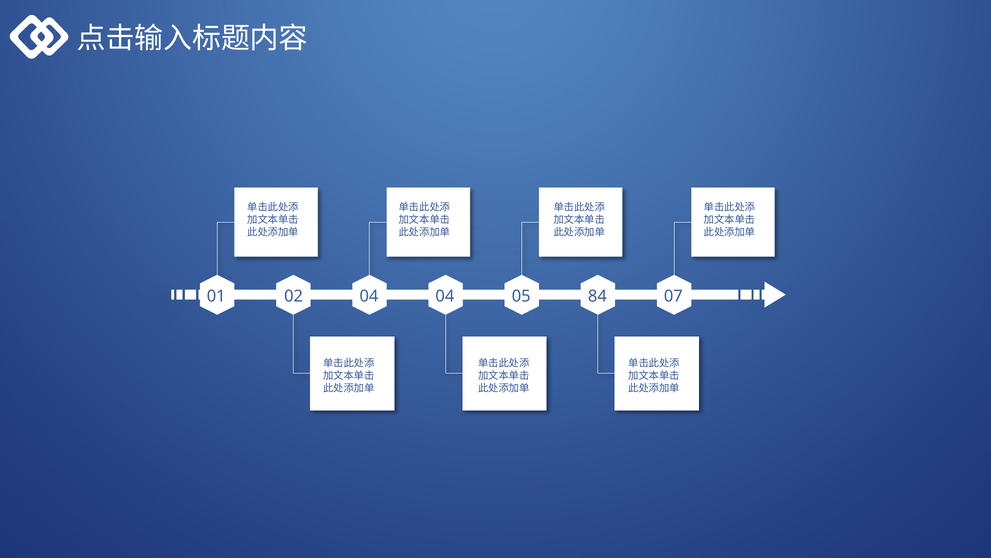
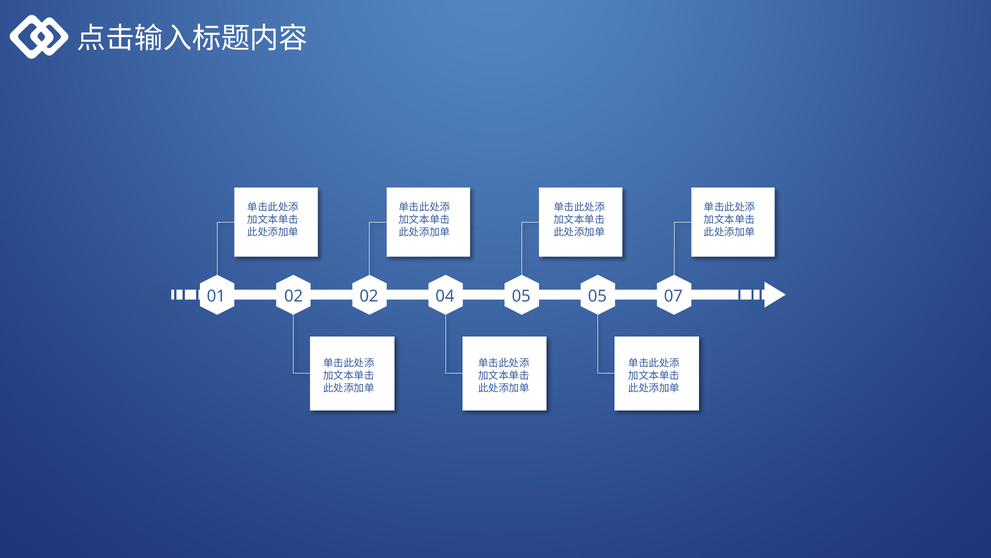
02 04: 04 -> 02 (369, 296)
05 84: 84 -> 05 (597, 296)
